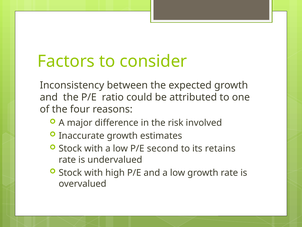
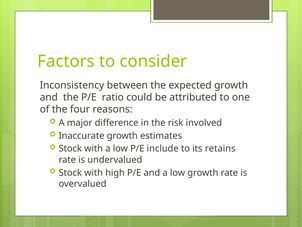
second: second -> include (163, 148)
